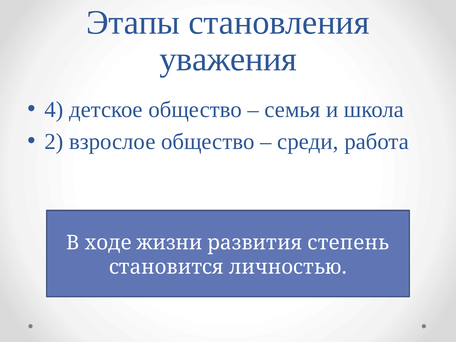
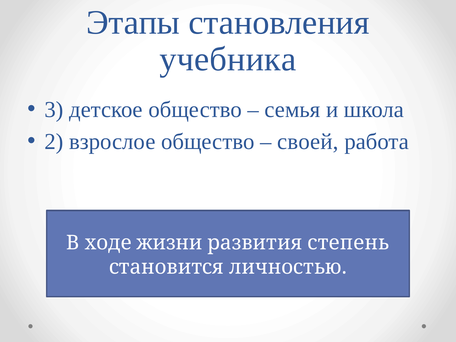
уважения: уважения -> учебника (228, 59)
4: 4 -> 3 (54, 110)
среди: среди -> своей (308, 141)
